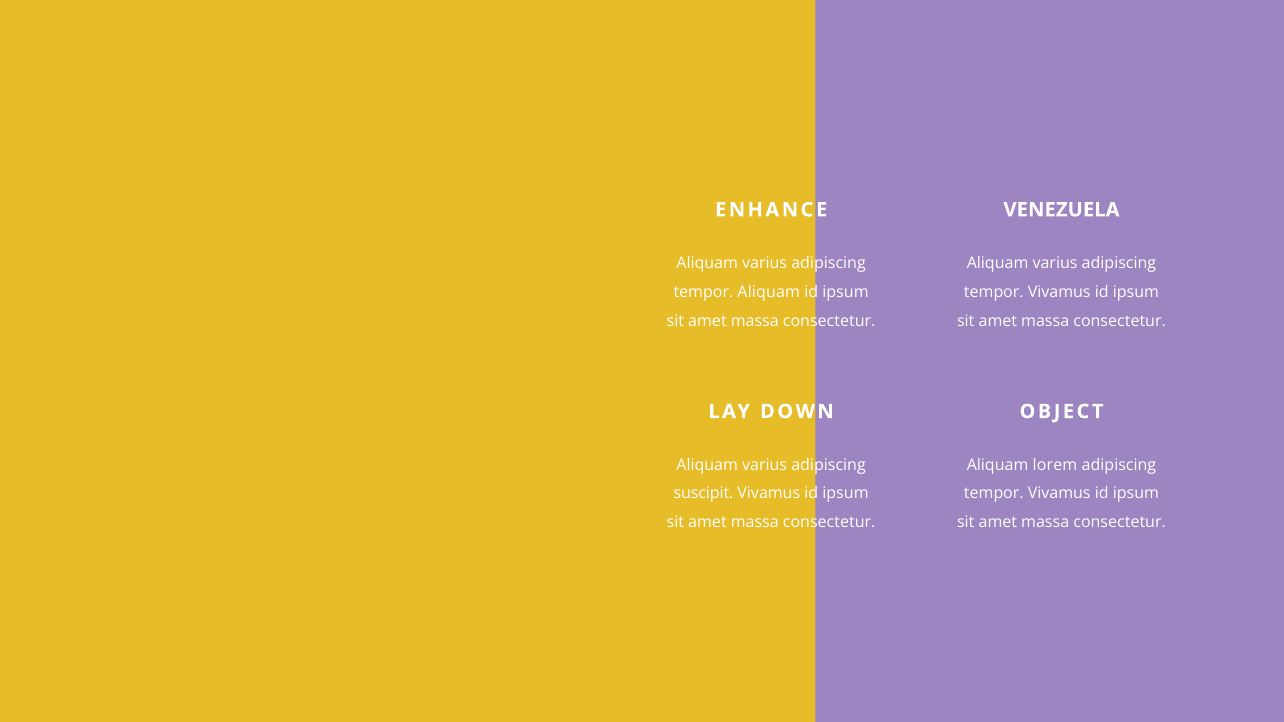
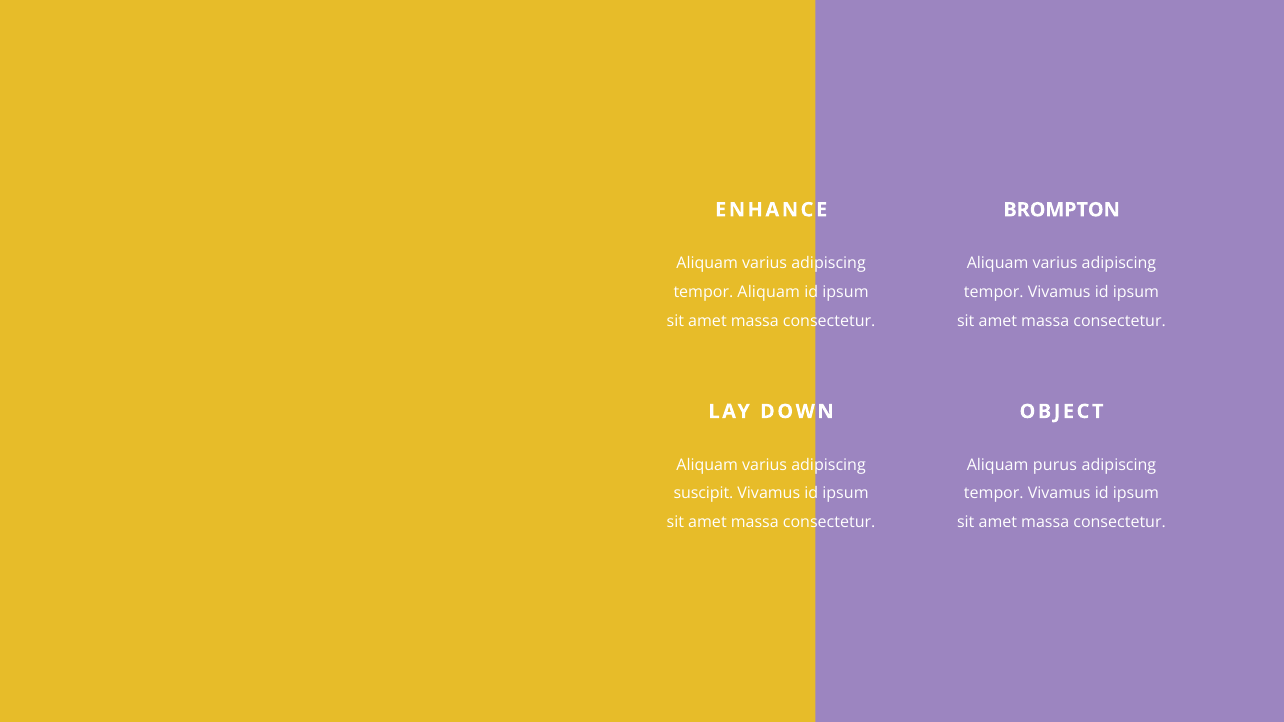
VENEZUELA: VENEZUELA -> BROMPTON (1062, 210)
lorem: lorem -> purus (1055, 465)
